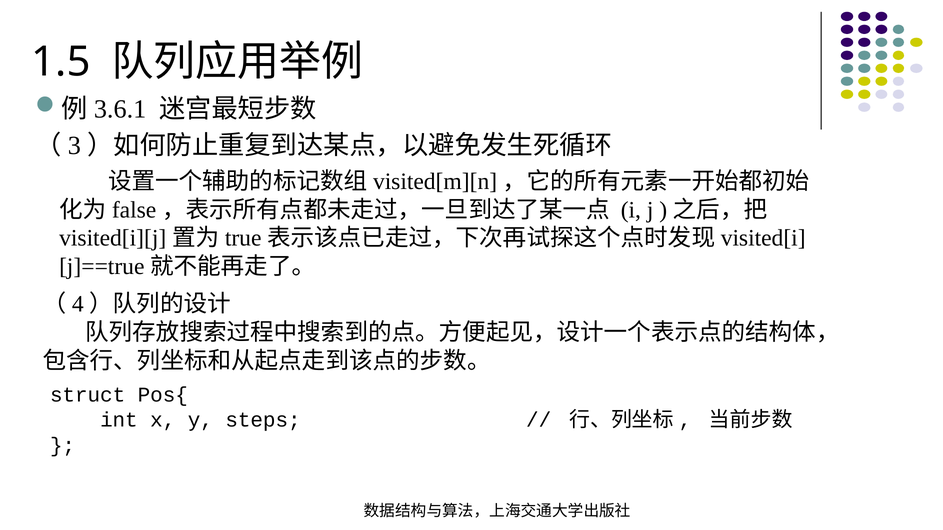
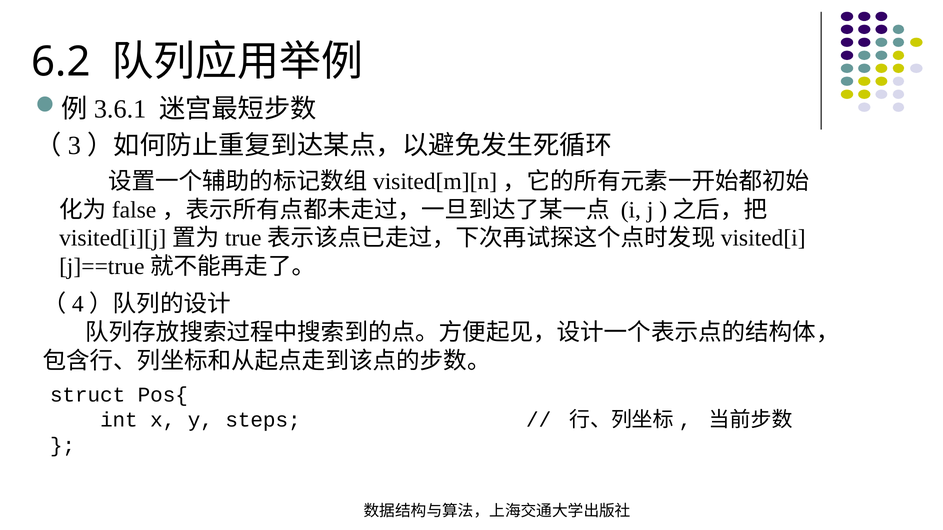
1.5: 1.5 -> 6.2 (61, 62)
